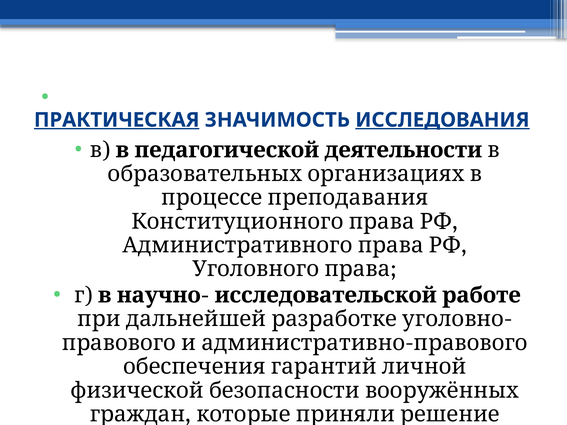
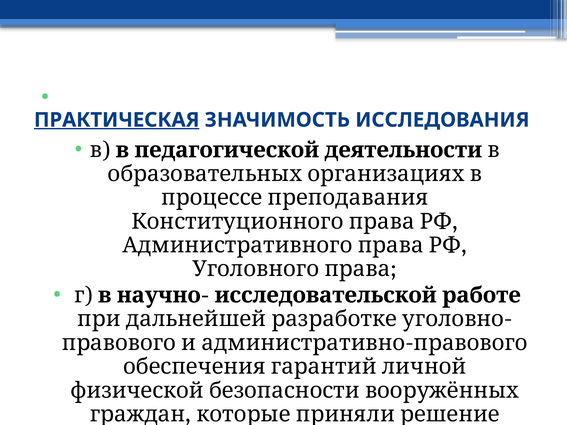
ИССЛЕДОВАНИЯ underline: present -> none (442, 120)
